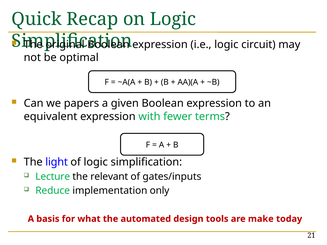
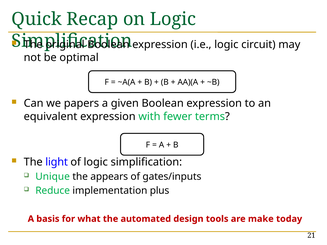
Lecture: Lecture -> Unique (53, 177)
relevant: relevant -> appears (109, 177)
only: only -> plus (160, 191)
